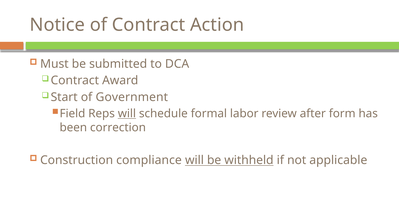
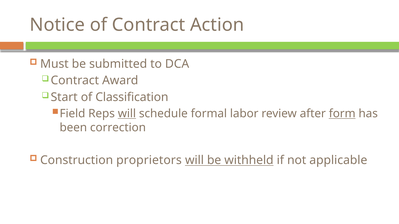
Government: Government -> Classification (132, 97)
form underline: none -> present (342, 114)
compliance: compliance -> proprietors (149, 160)
